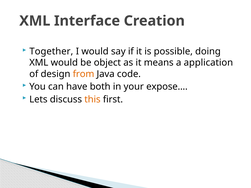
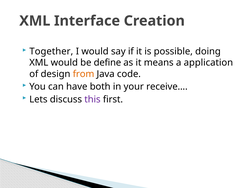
object: object -> define (107, 63)
expose…: expose… -> receive… (167, 87)
this colour: orange -> purple (92, 99)
